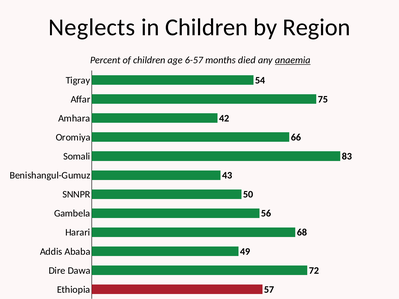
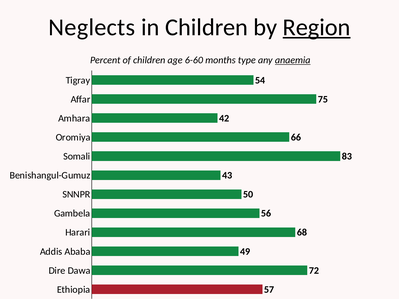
Region underline: none -> present (317, 27)
6-57: 6-57 -> 6-60 (194, 60)
died: died -> type (247, 60)
